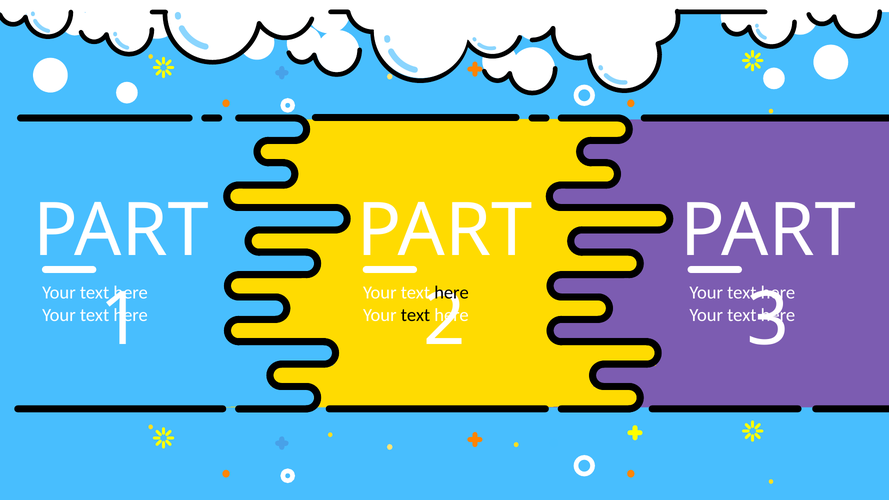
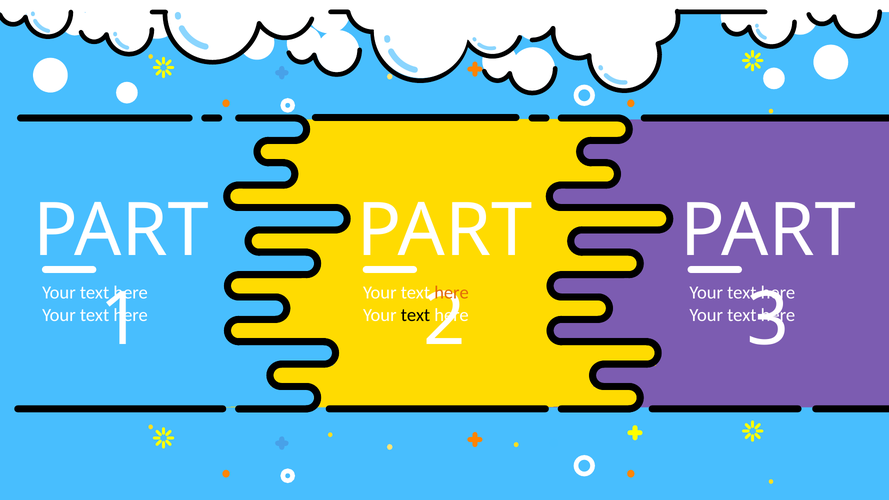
here colour: black -> orange (451, 293)
